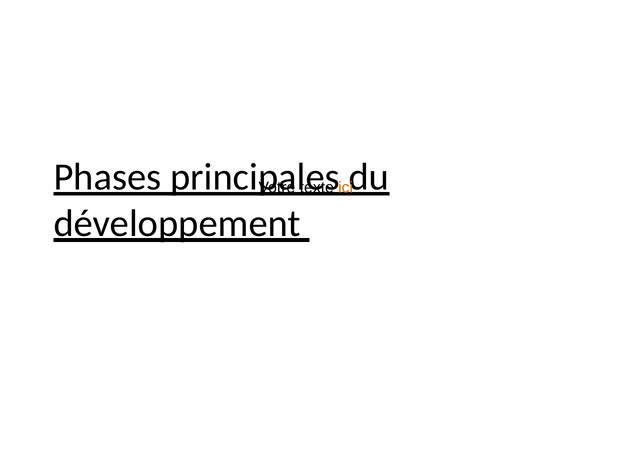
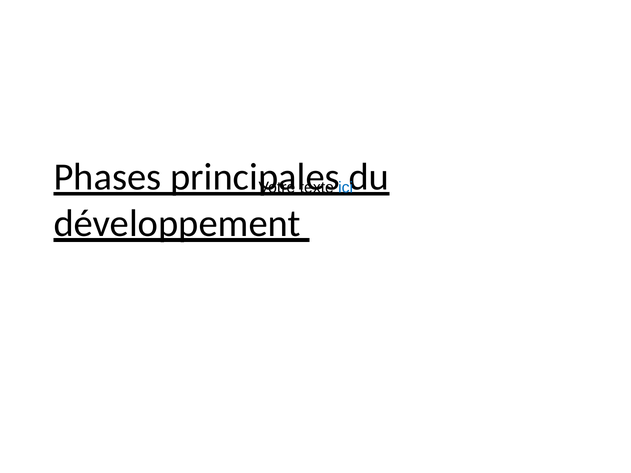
ici colour: orange -> blue (346, 187)
